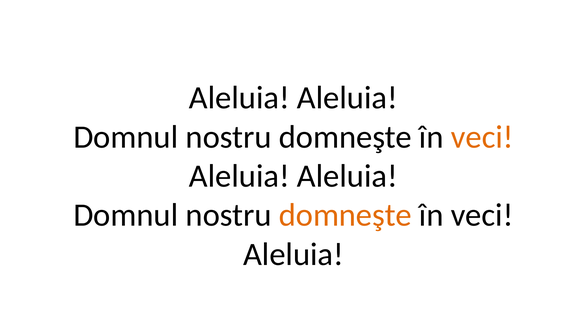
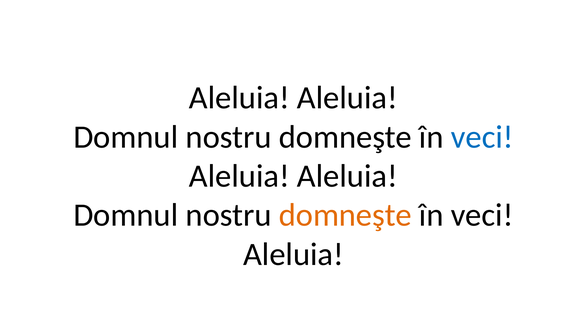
veci colour: orange -> blue (482, 137)
